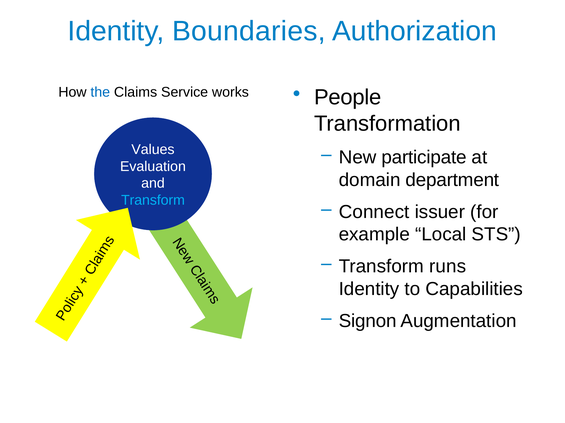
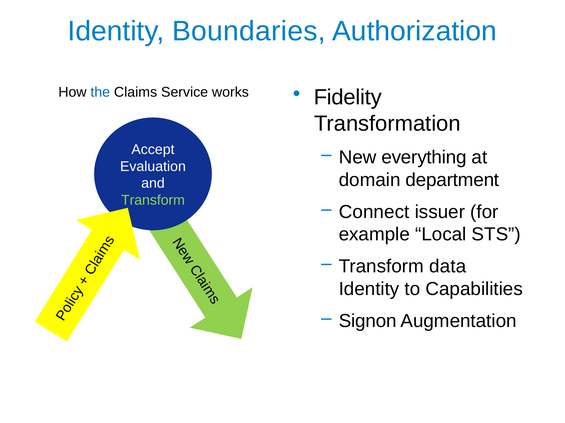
People: People -> Fidelity (348, 98)
Values: Values -> Accept (153, 150)
participate: participate -> everything (424, 158)
Transform colour: light blue -> light green (153, 201)
runs: runs -> data (448, 267)
